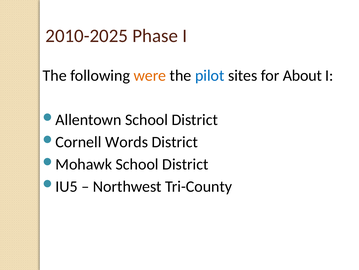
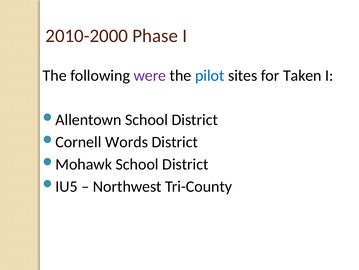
2010-2025: 2010-2025 -> 2010-2000 (87, 36)
were colour: orange -> purple (150, 75)
About: About -> Taken (302, 75)
